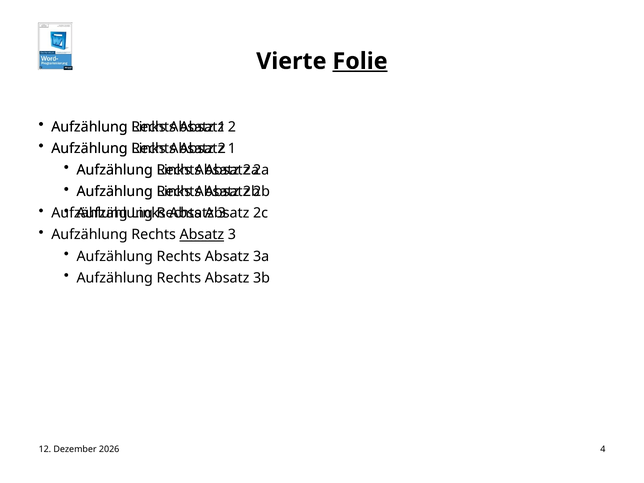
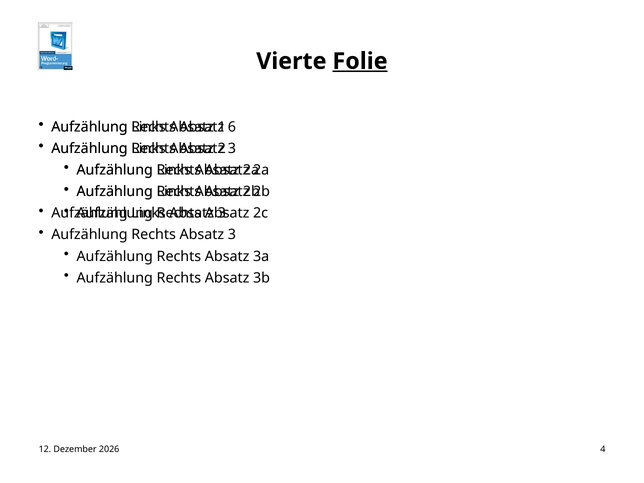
2: 2 -> 6 (232, 127)
1: 1 -> 3 (232, 149)
Absatz underline: present -> none (202, 235)
